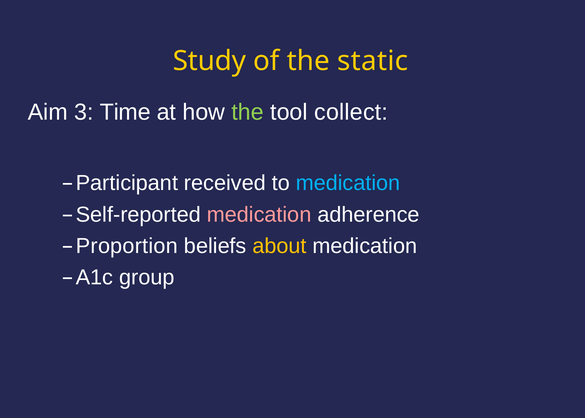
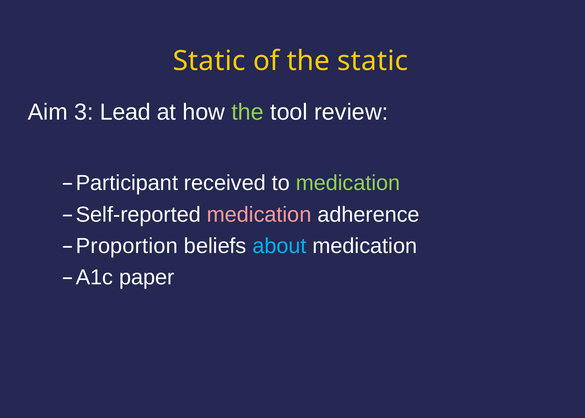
Study: Study -> Static (209, 61)
Time: Time -> Lead (125, 112)
collect: collect -> review (351, 112)
medication colour: light blue -> light green (348, 183)
about colour: yellow -> light blue (280, 246)
group: group -> paper (147, 277)
